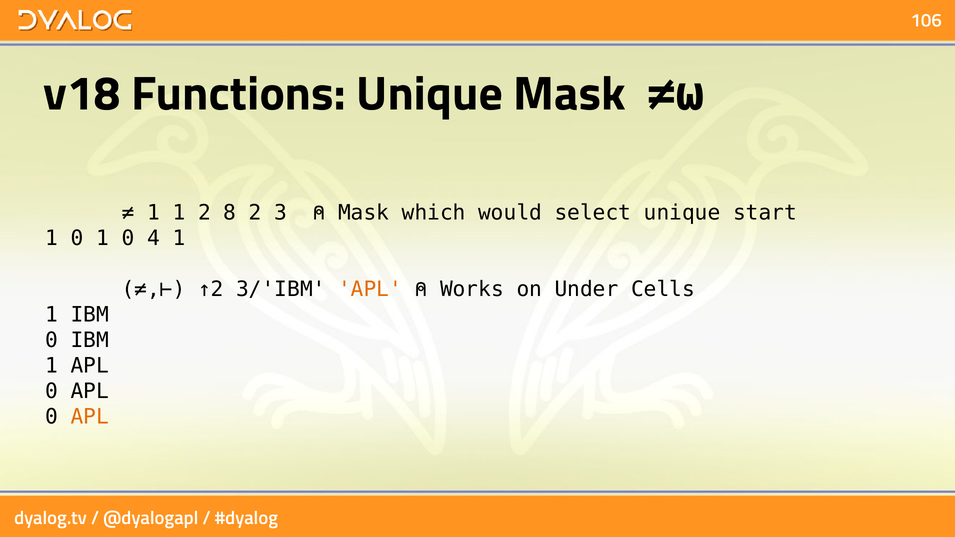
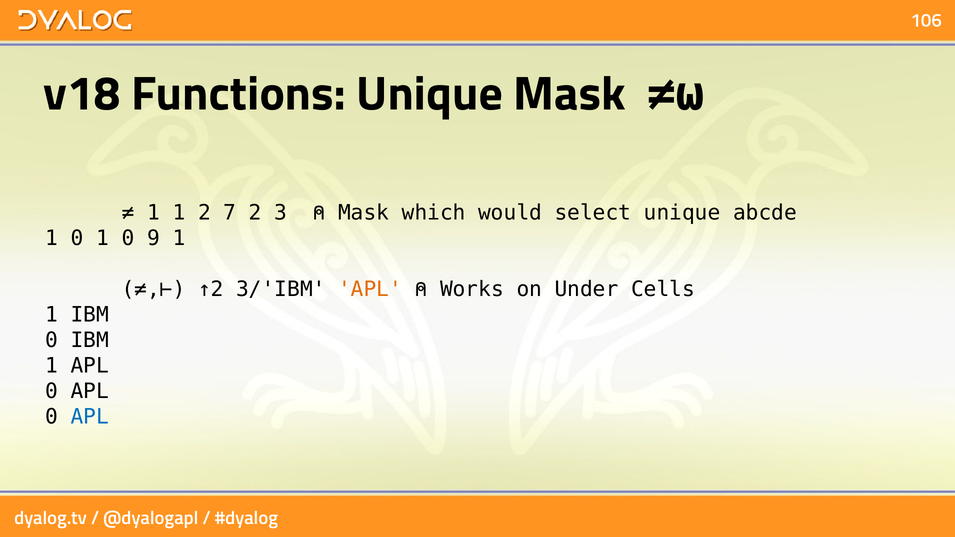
8: 8 -> 7 (230, 213)
start: start -> abcde (765, 213)
4: 4 -> 9 (153, 239)
APL colour: orange -> blue (90, 417)
